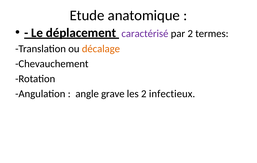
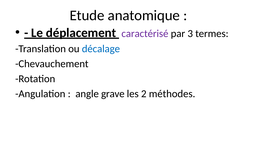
par 2: 2 -> 3 (190, 33)
décalage colour: orange -> blue (101, 49)
infectieux: infectieux -> méthodes (172, 93)
